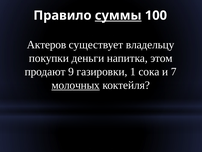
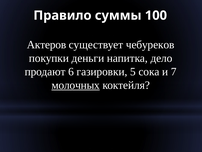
суммы underline: present -> none (118, 15)
владельцу: владельцу -> чебуреков (150, 45)
этом: этом -> дело (161, 58)
9: 9 -> 6 (71, 71)
1: 1 -> 5 (133, 71)
